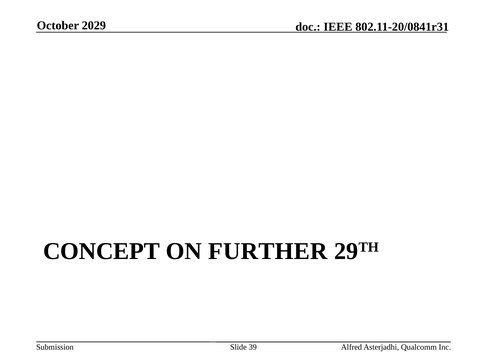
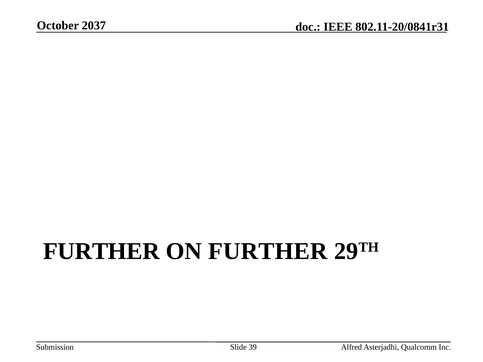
2029: 2029 -> 2037 (94, 26)
CONCEPT: CONCEPT -> FURTHER (101, 251)
